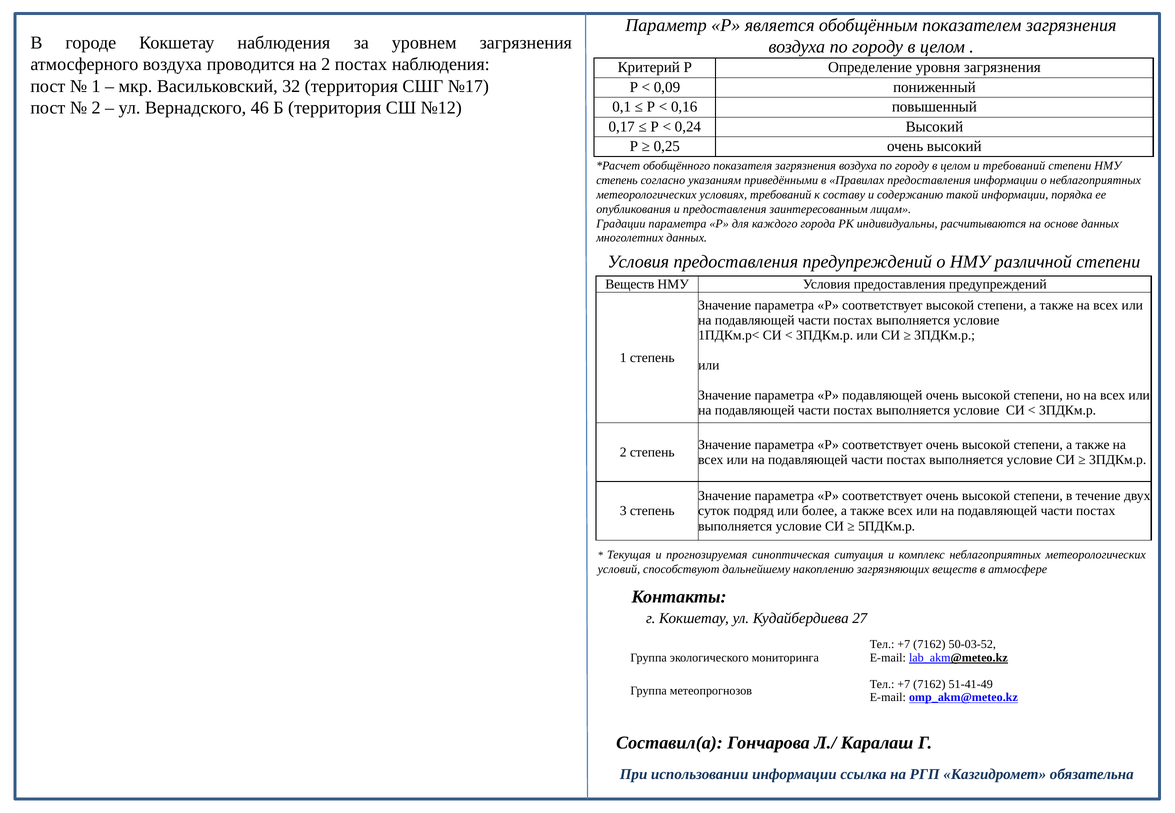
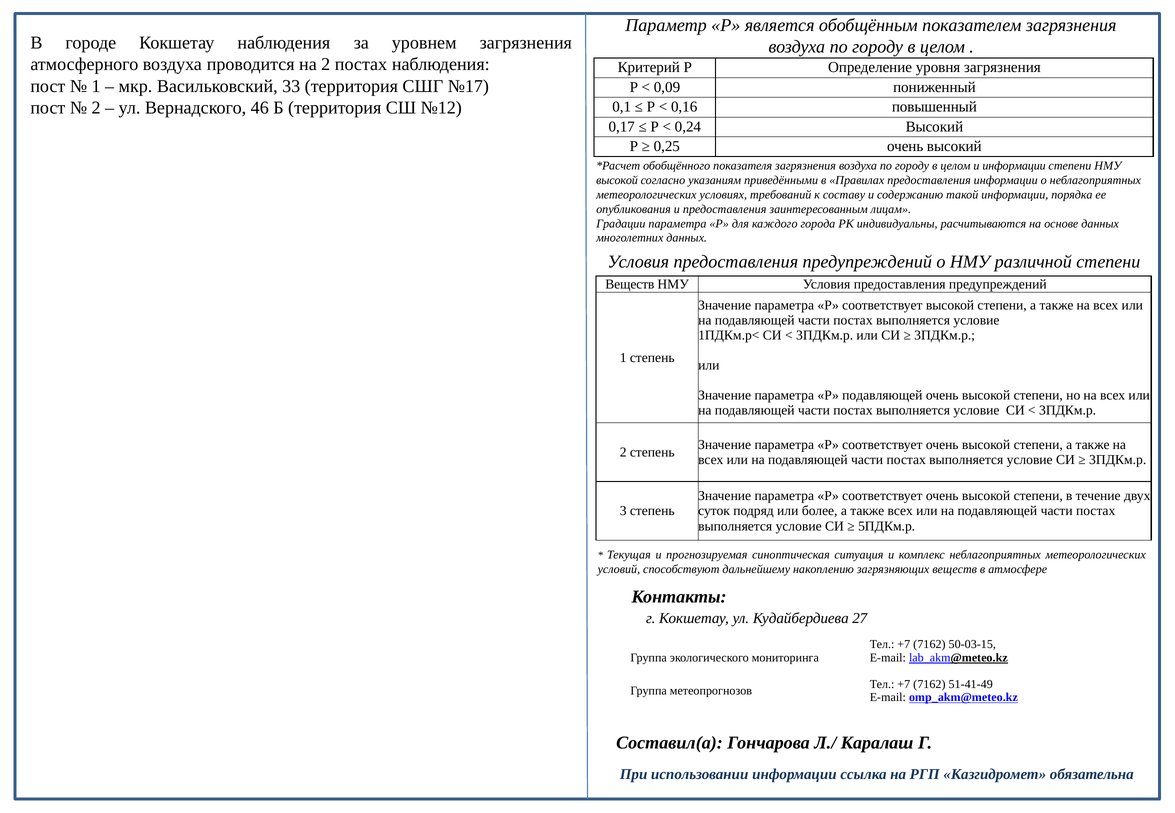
32: 32 -> 33 (291, 86)
и требований: требований -> информации (1014, 166)
степень: степень -> высокой (617, 180)
50-03-52: 50-03-52 -> 50-03-15 (972, 645)
